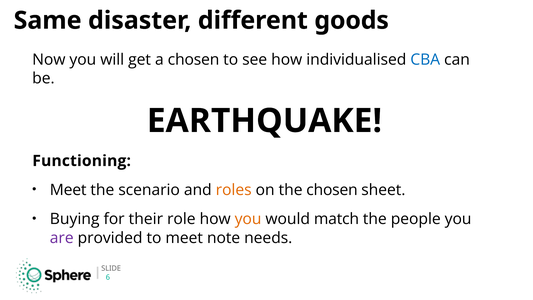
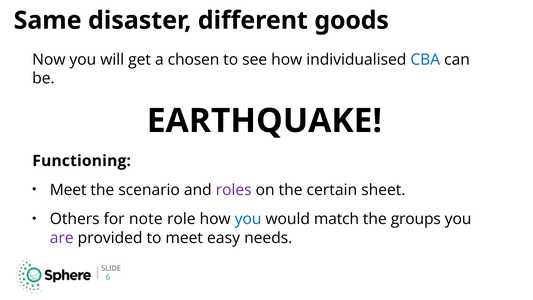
roles colour: orange -> purple (234, 190)
the chosen: chosen -> certain (332, 190)
Buying: Buying -> Others (75, 219)
their: their -> note (146, 219)
you colour: orange -> blue (248, 219)
people: people -> groups (416, 219)
note: note -> easy (224, 238)
